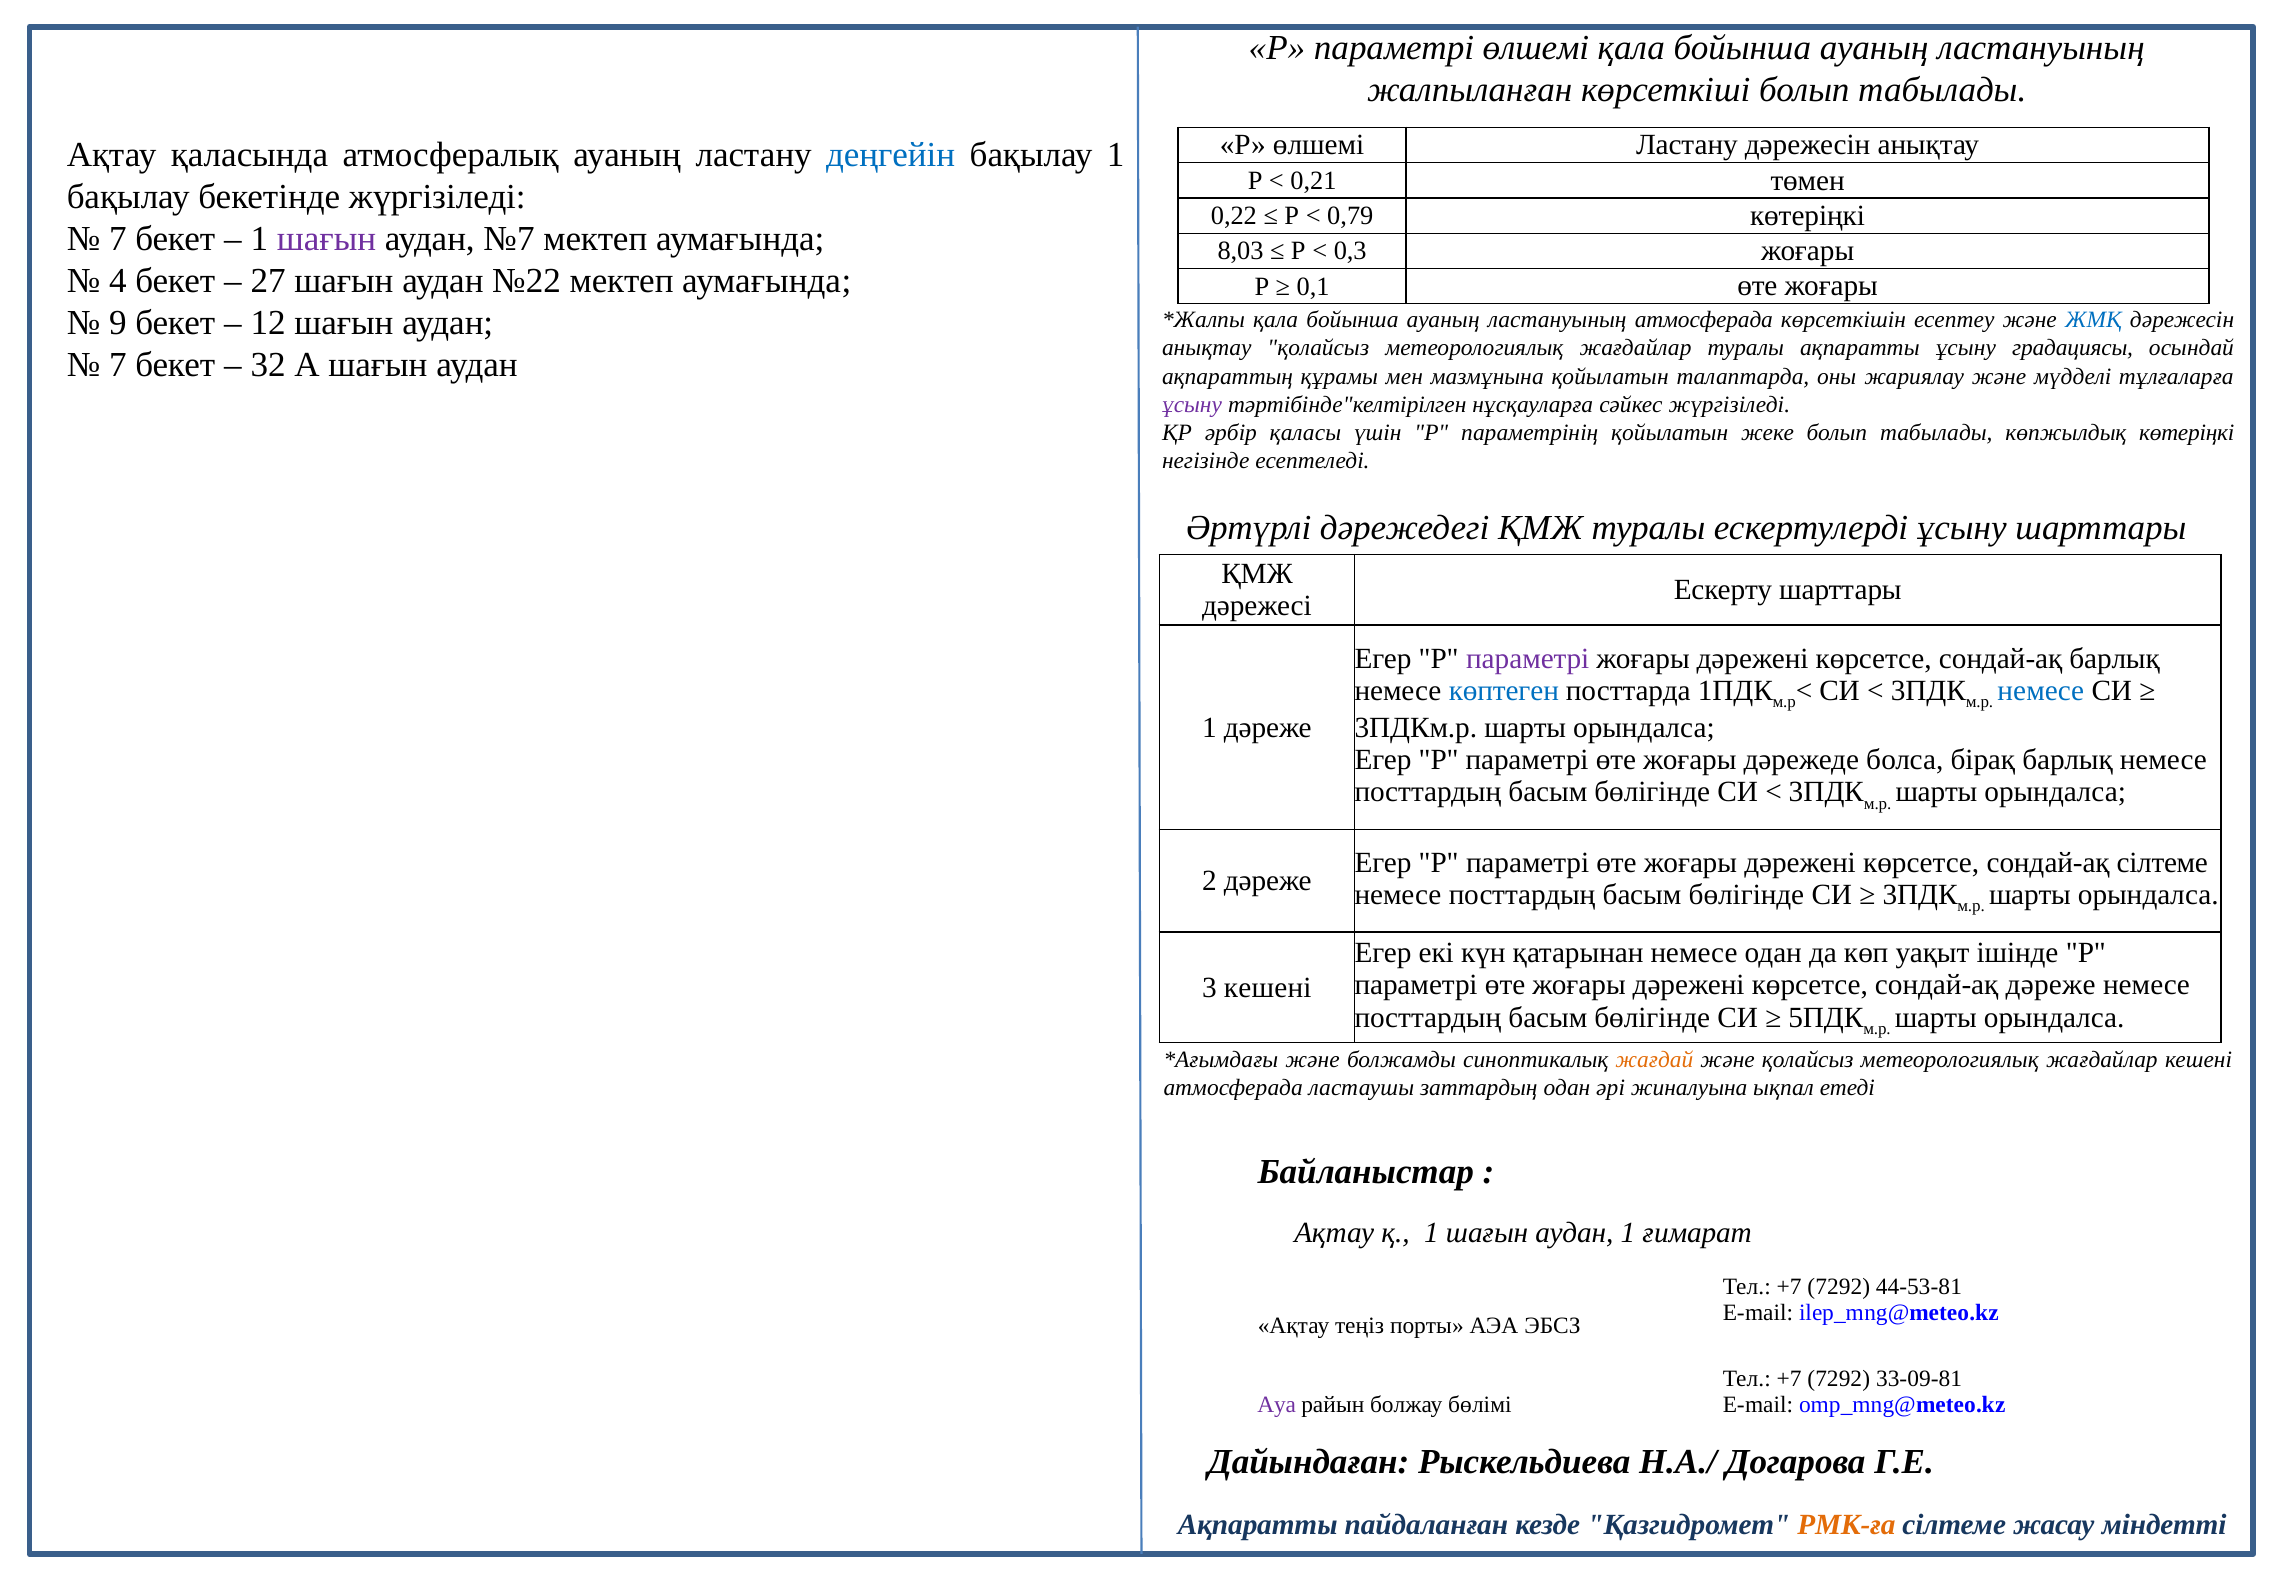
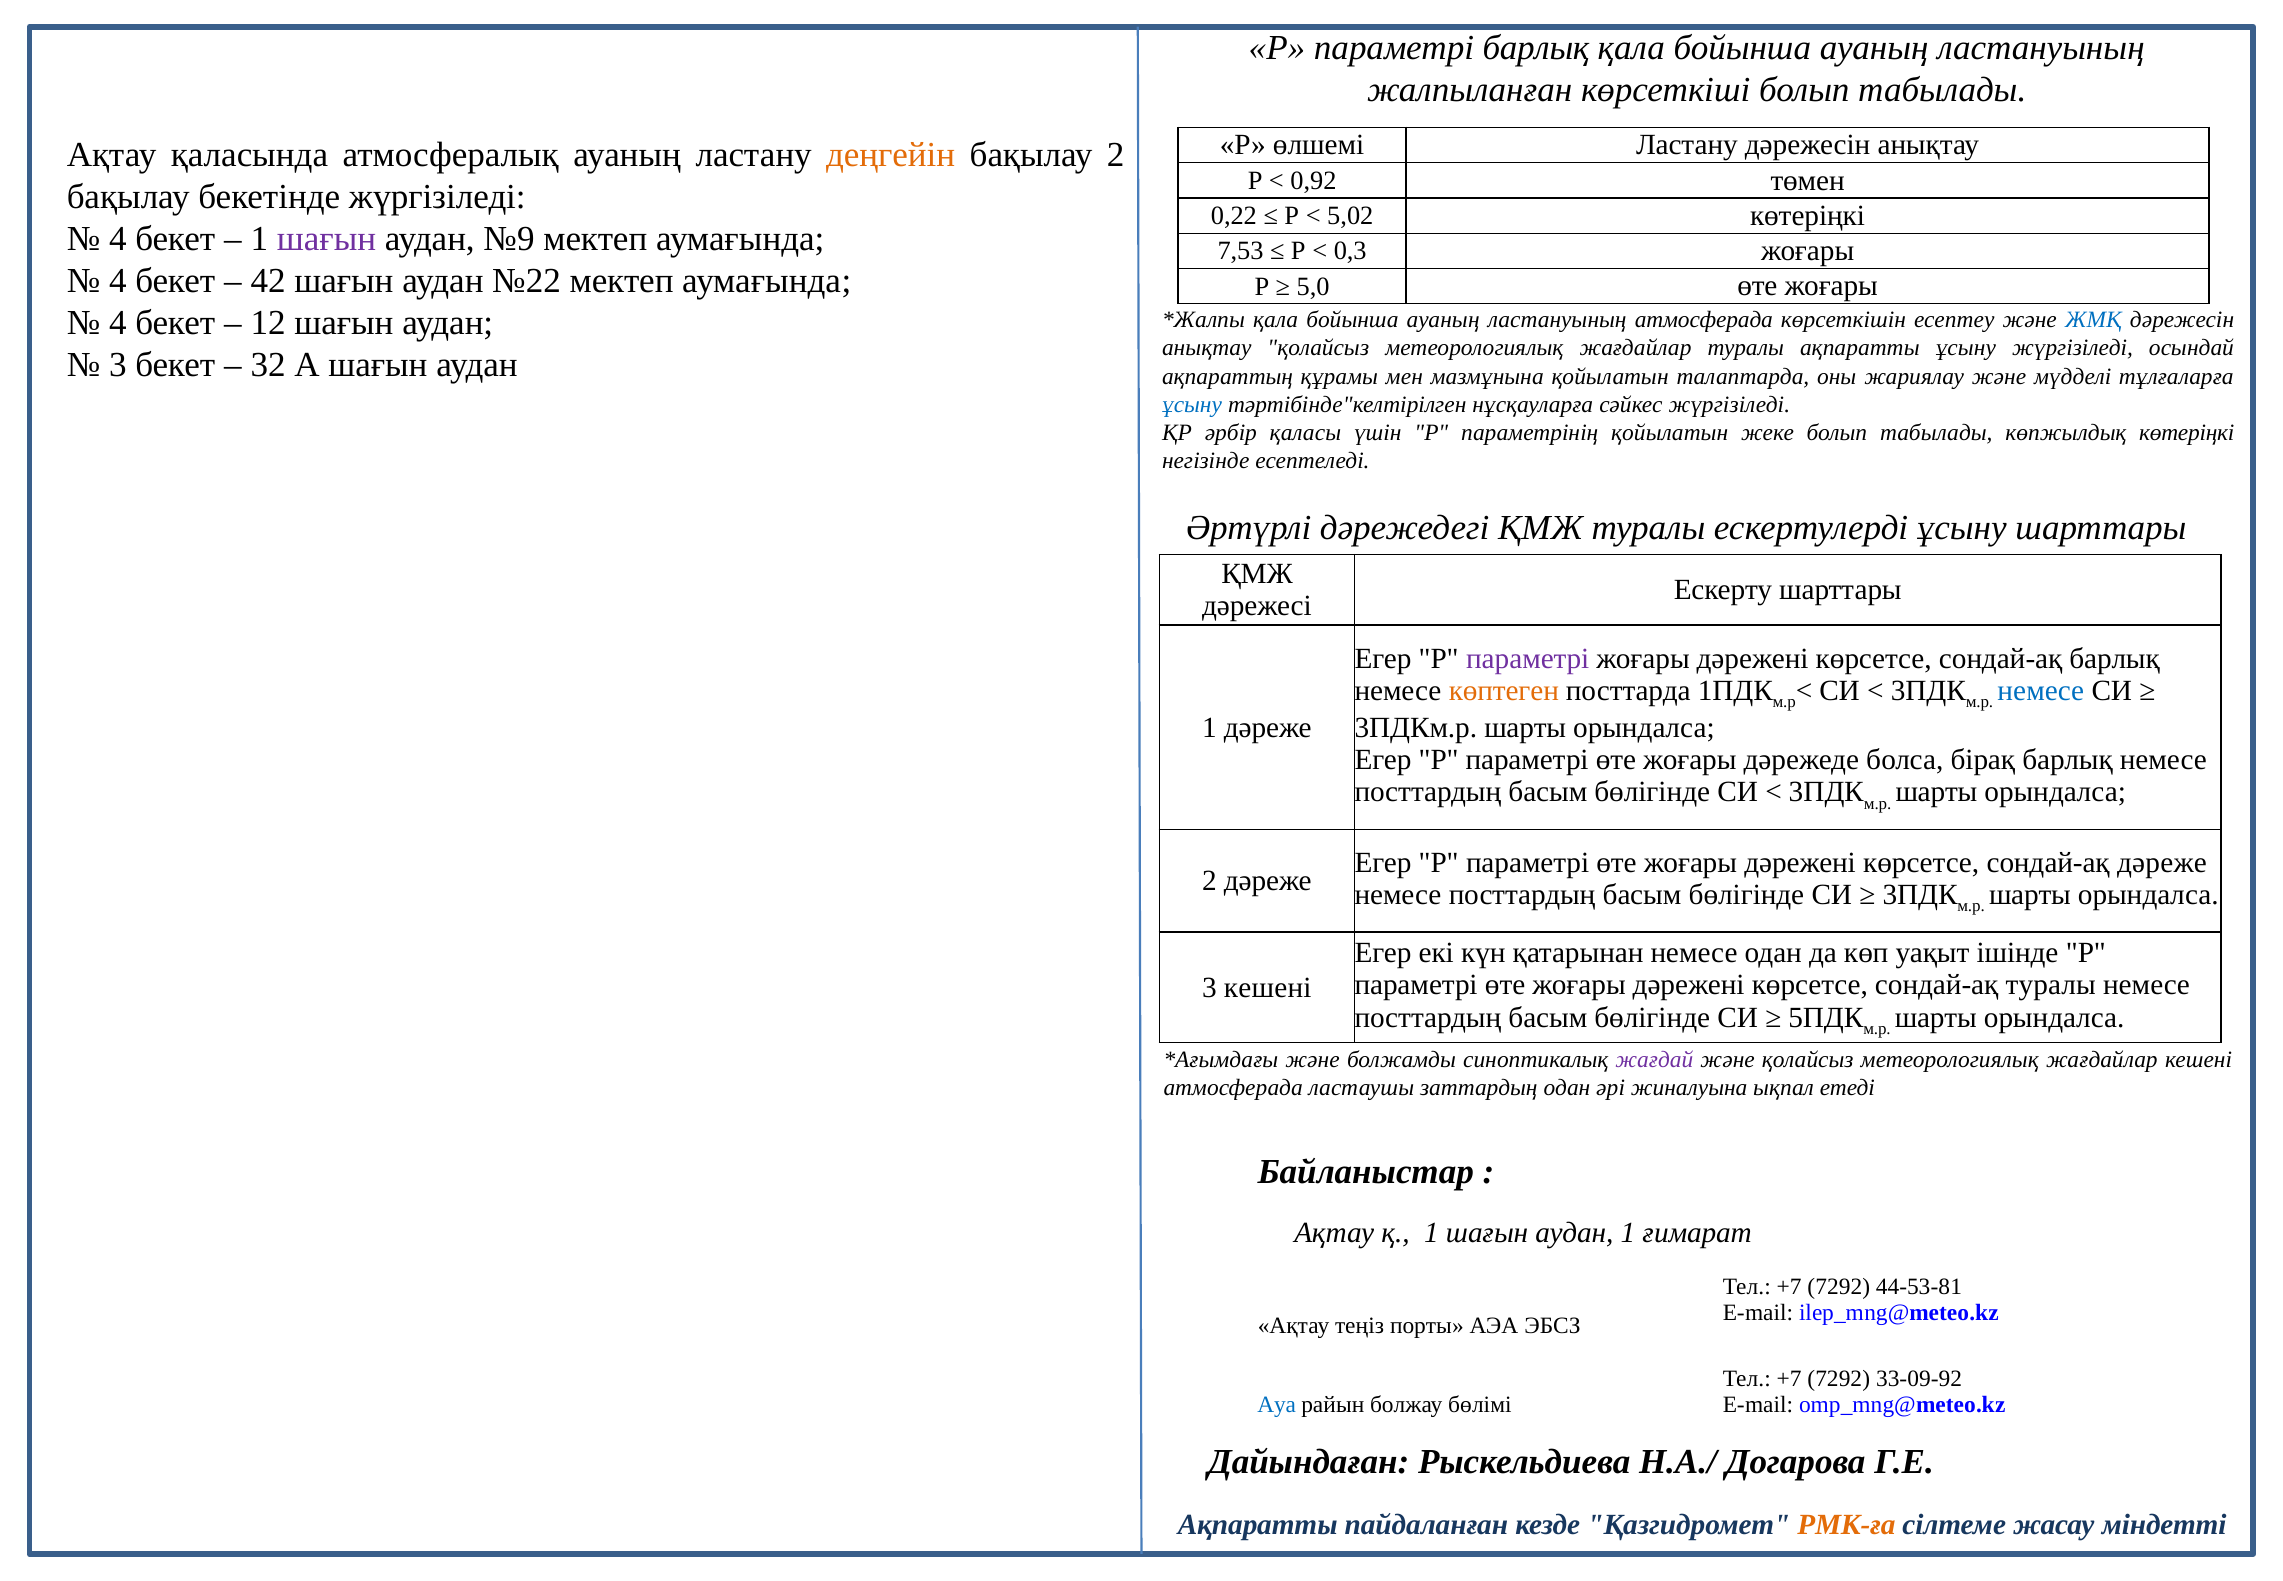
параметрі өлшемі: өлшемі -> барлық (1536, 48)
деңгейін colour: blue -> orange (891, 155)
бақылау 1: 1 -> 2 (1116, 155)
0,21: 0,21 -> 0,92 (1314, 180)
0,79: 0,79 -> 5,02 (1350, 216)
7: 7 -> 4 (118, 239)
№7: №7 -> №9 (509, 239)
8,03: 8,03 -> 7,53 (1241, 251)
27: 27 -> 42 (268, 281)
0,1: 0,1 -> 5,0 (1313, 286)
9: 9 -> 4 (118, 323)
ұсыну градациясы: градациясы -> жүргізіледі (2073, 348)
7: 7 -> 3 (118, 365)
ұсыну colour: purple -> blue (1192, 404)
көптеген colour: blue -> orange (1504, 690)
сондай-ақ сілтеме: сілтеме -> дәреже (2162, 862)
сондай-ақ дәреже: дәреже -> туралы (2051, 985)
жағдай colour: orange -> purple (1654, 1059)
33-09-81: 33-09-81 -> 33-09-92 (1919, 1379)
Ауа colour: purple -> blue (1277, 1405)
